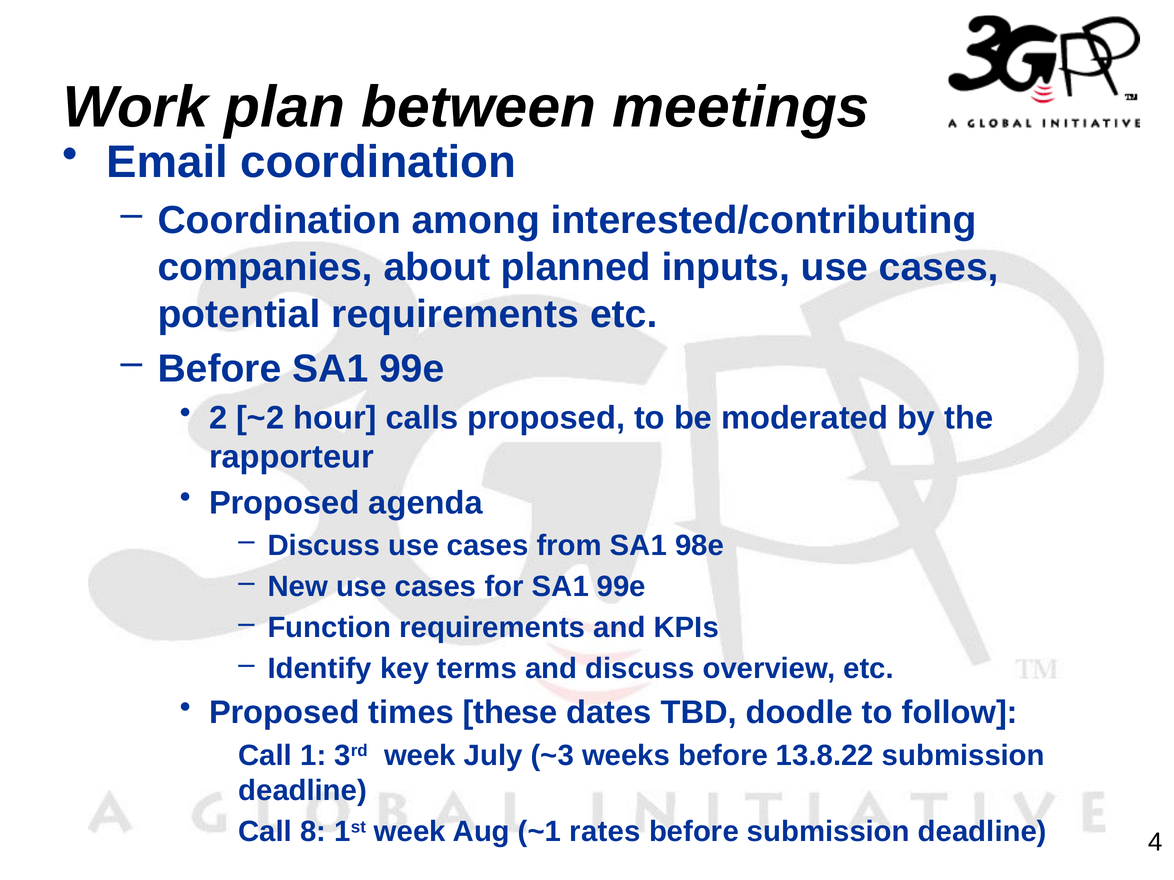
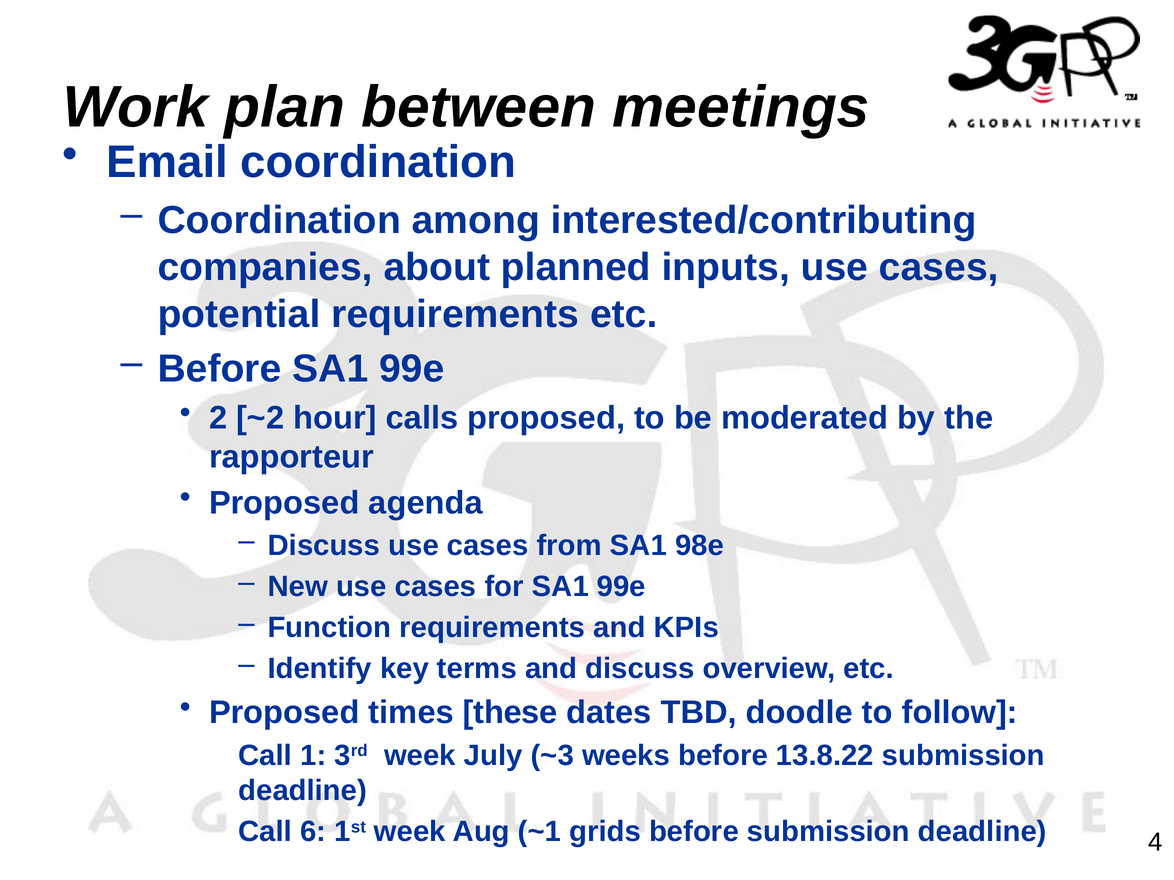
8: 8 -> 6 (313, 832)
rates: rates -> grids (605, 832)
